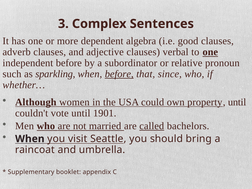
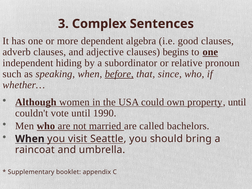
verbal: verbal -> begins (176, 52)
independent before: before -> hiding (69, 63)
sparkling: sparkling -> speaking (55, 74)
1901: 1901 -> 1990 (105, 113)
called underline: present -> none (152, 126)
